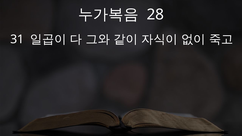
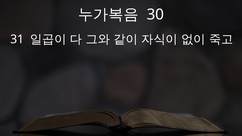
28: 28 -> 30 (155, 15)
